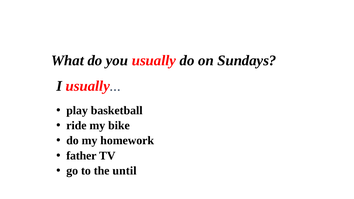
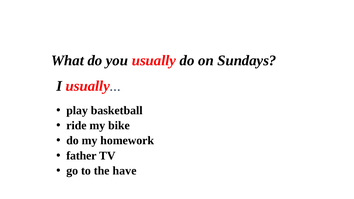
until: until -> have (125, 171)
